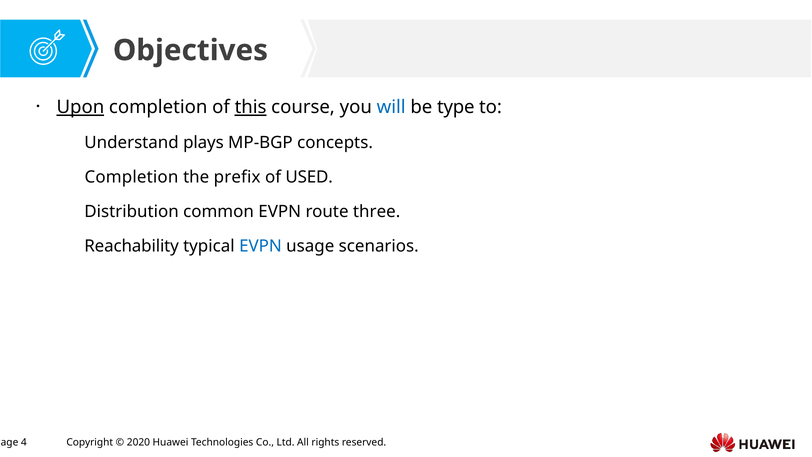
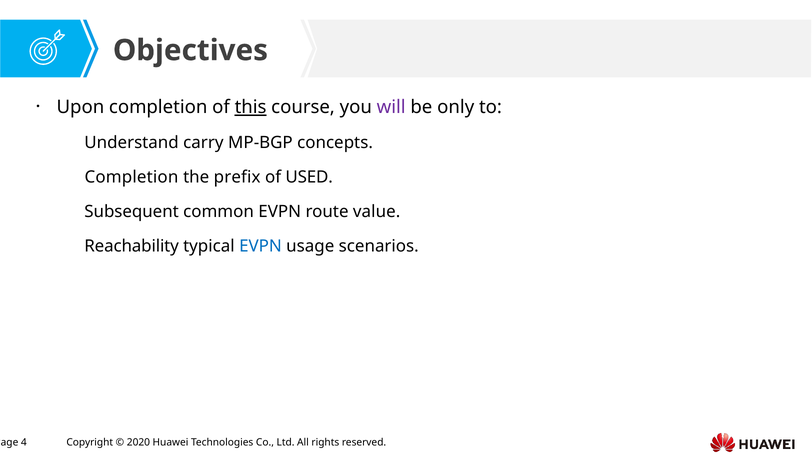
Upon underline: present -> none (80, 107)
will colour: blue -> purple (391, 107)
type: type -> only (456, 107)
plays: plays -> carry (203, 143)
Distribution: Distribution -> Subsequent (132, 212)
three: three -> value (377, 212)
